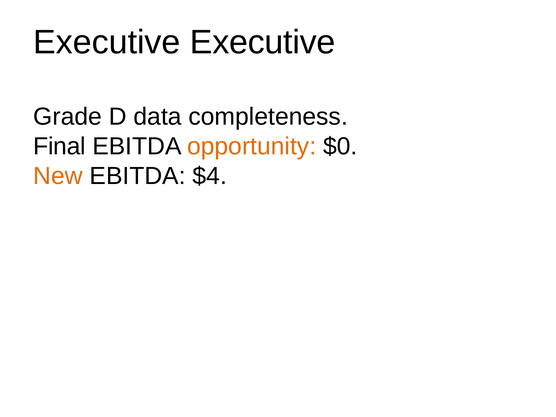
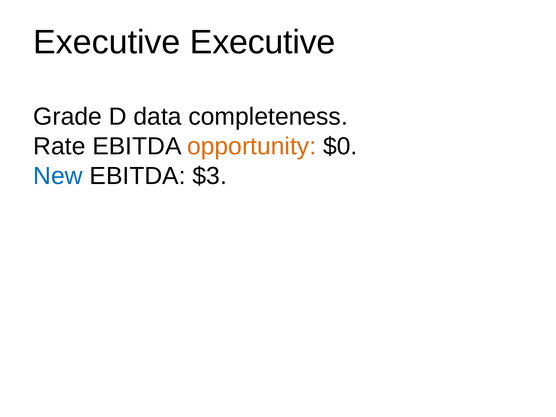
Final: Final -> Rate (59, 146)
New colour: orange -> blue (58, 176)
$4: $4 -> $3 (210, 176)
